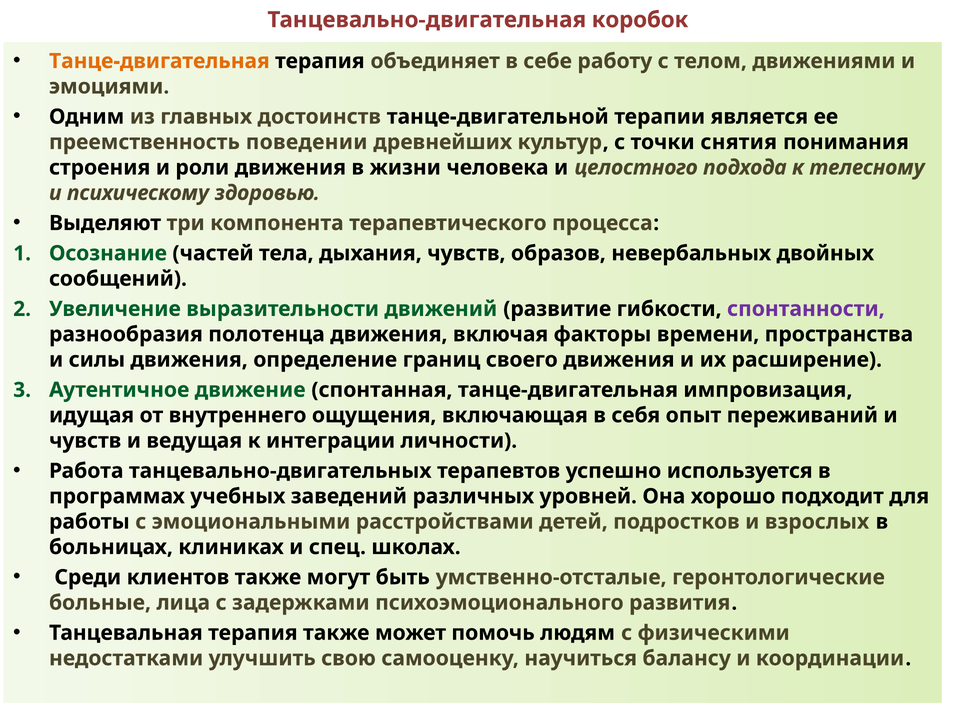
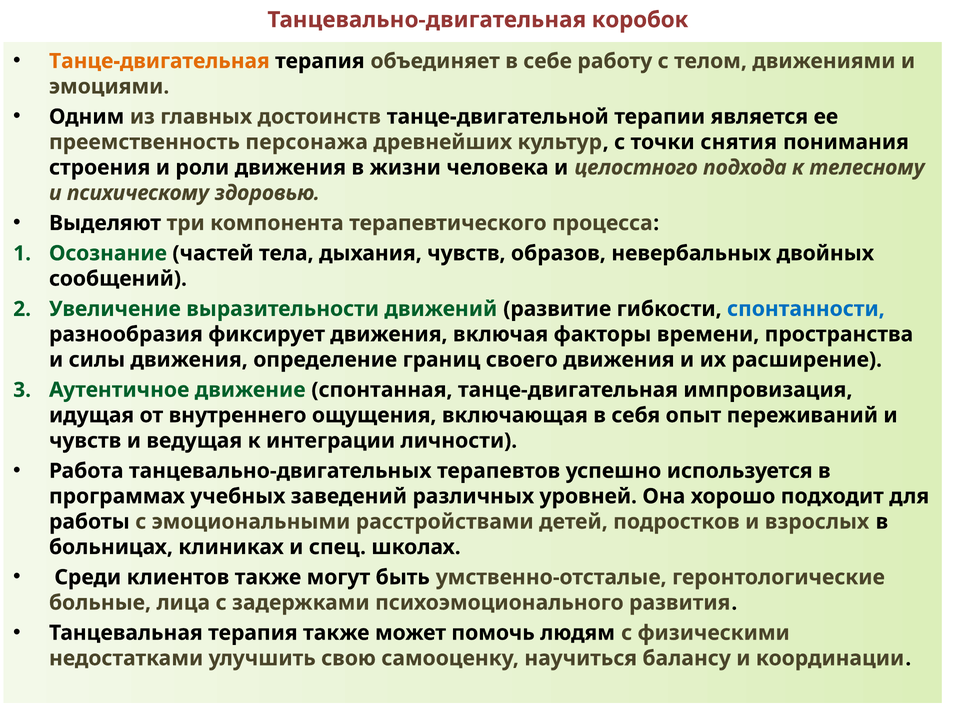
поведении: поведении -> персонажа (307, 142)
спонтанности colour: purple -> blue (806, 309)
полотенца: полотенца -> фиксирует (267, 334)
